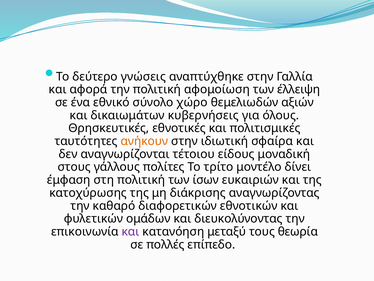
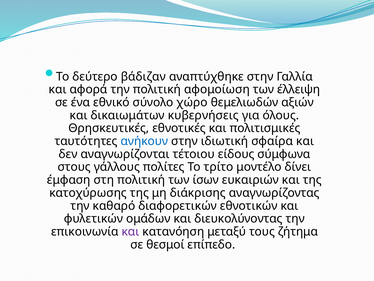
γνώσεις: γνώσεις -> βάδιζαν (143, 76)
ανήκουν colour: orange -> blue (144, 141)
μοναδική: μοναδική -> σύμφωνα (284, 154)
θεωρία: θεωρία -> ζήτημα (298, 231)
πολλές: πολλές -> θεσμοί (165, 244)
